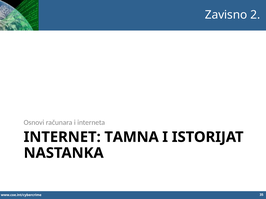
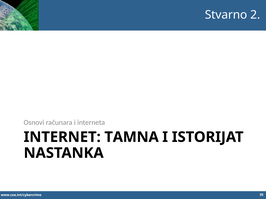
Zavisno: Zavisno -> Stvarno (226, 15)
